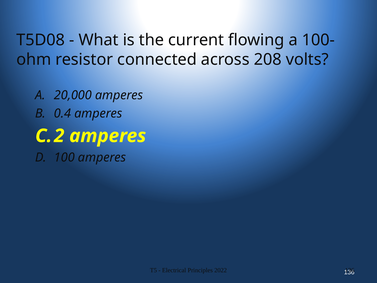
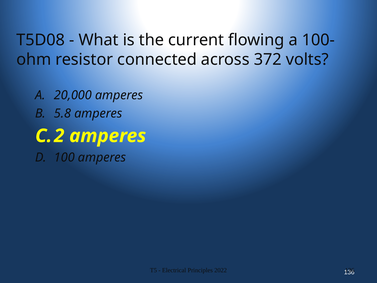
208: 208 -> 372 (268, 60)
0.4: 0.4 -> 5.8 (63, 113)
